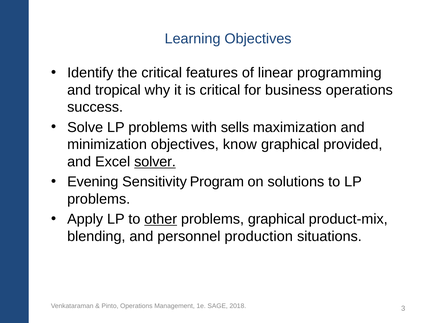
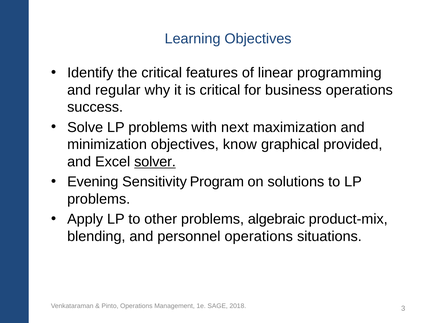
tropical: tropical -> regular (118, 90)
sells: sells -> next (235, 127)
other underline: present -> none (161, 219)
problems graphical: graphical -> algebraic (276, 219)
personnel production: production -> operations (259, 237)
